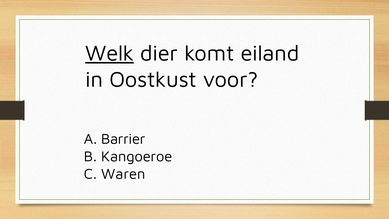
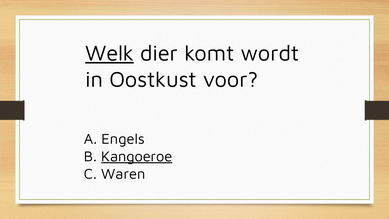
eiland: eiland -> wordt (270, 53)
Barrier: Barrier -> Engels (123, 139)
Kangoeroe underline: none -> present (137, 156)
